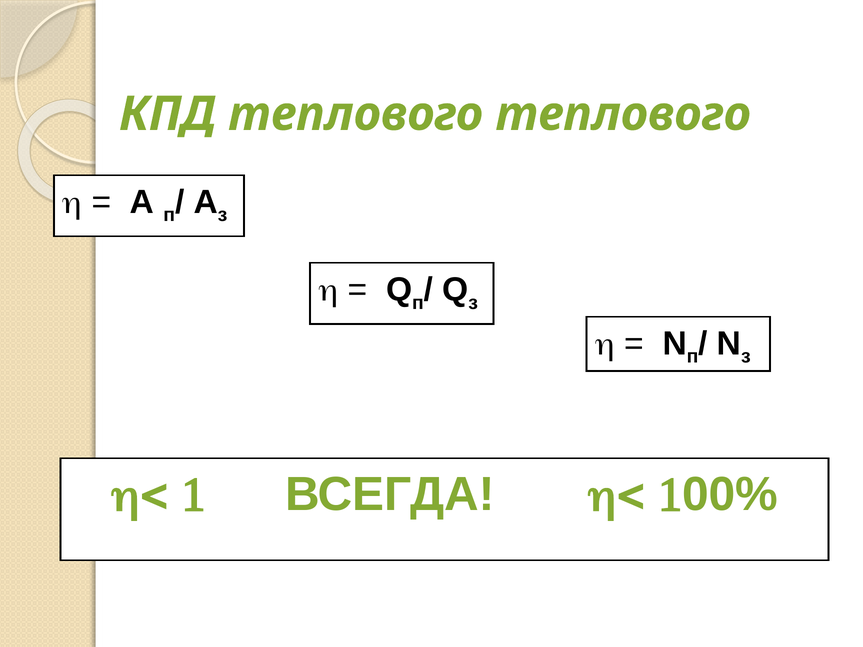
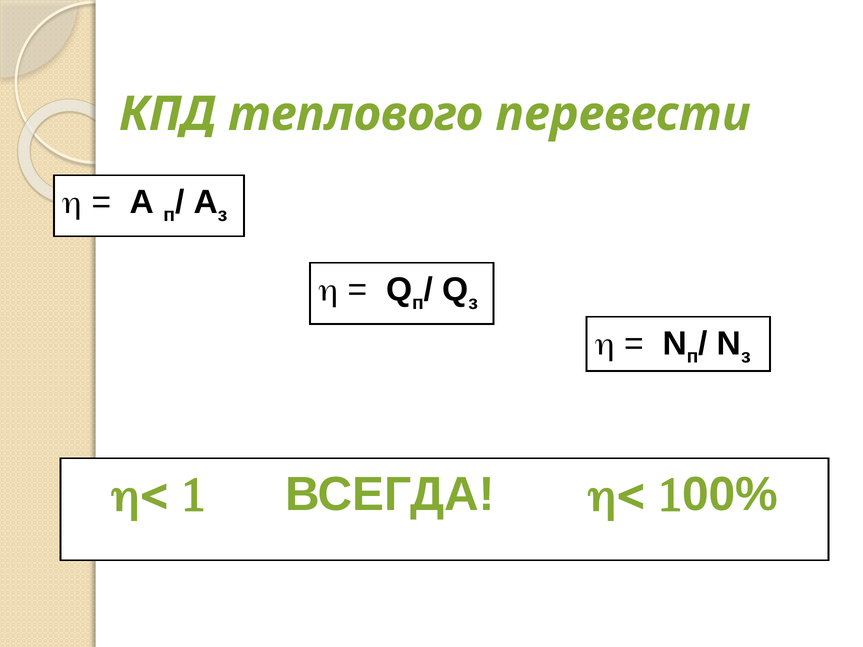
теплового теплового: теплового -> перевести (623, 114)
